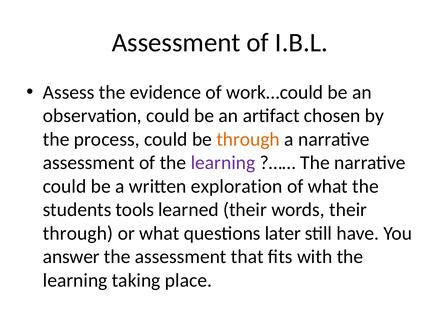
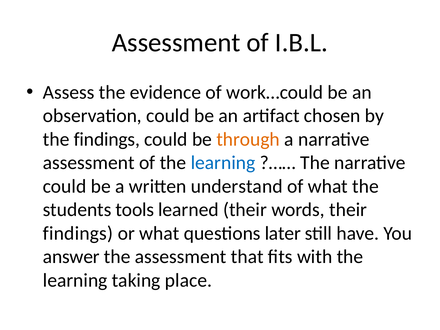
the process: process -> findings (107, 139)
learning colour: purple -> blue (223, 163)
exploration: exploration -> understand (237, 186)
through: through -> findings (78, 233)
